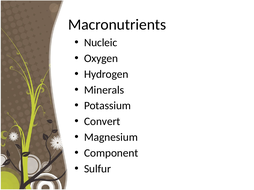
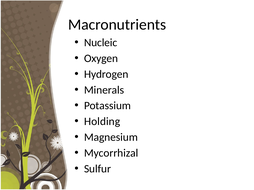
Convert: Convert -> Holding (102, 122)
Component: Component -> Mycorrhizal (111, 153)
